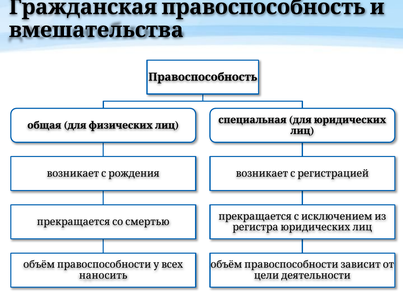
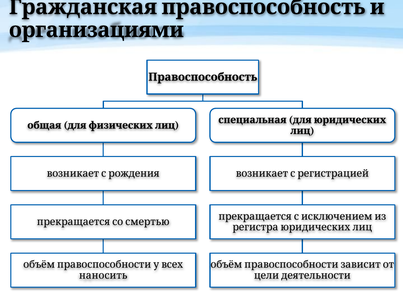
вмешательства: вмешательства -> организациями (96, 30)
